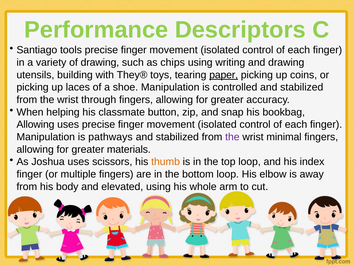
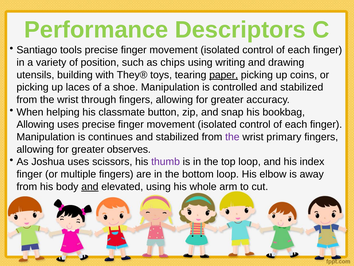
of drawing: drawing -> position (100, 62)
pathways: pathways -> continues (110, 137)
minimal: minimal -> primary (284, 137)
materials: materials -> observes (129, 149)
thumb colour: orange -> purple (166, 161)
and underline: none -> present (90, 186)
